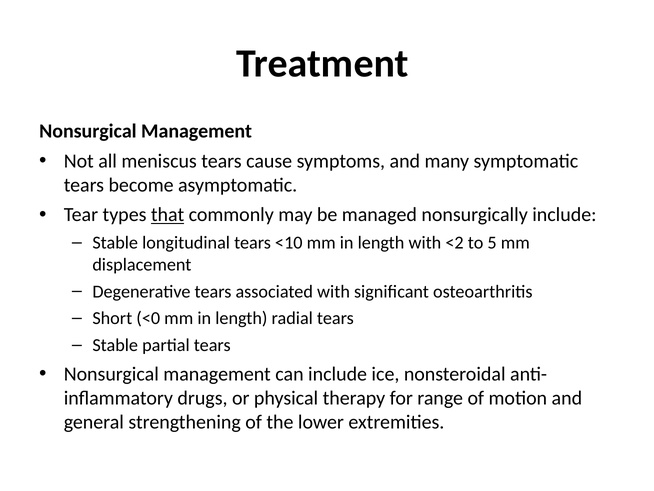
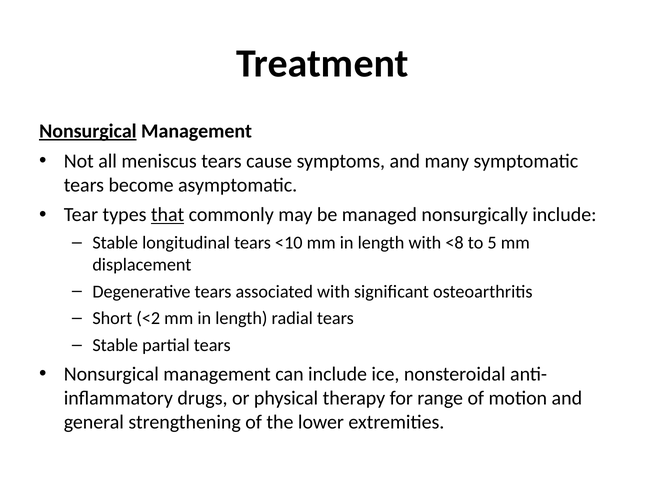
Nonsurgical underline: none -> present (88, 131)
<2: <2 -> <8 (455, 243)
<0: <0 -> <2 (148, 318)
